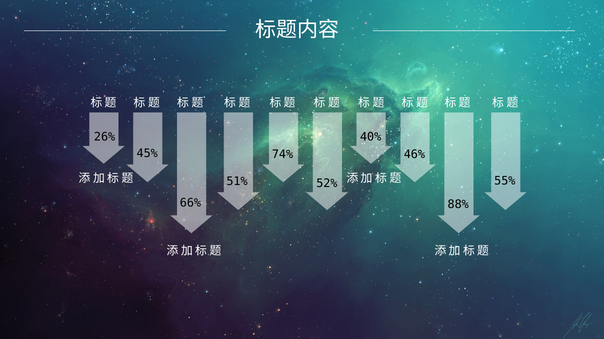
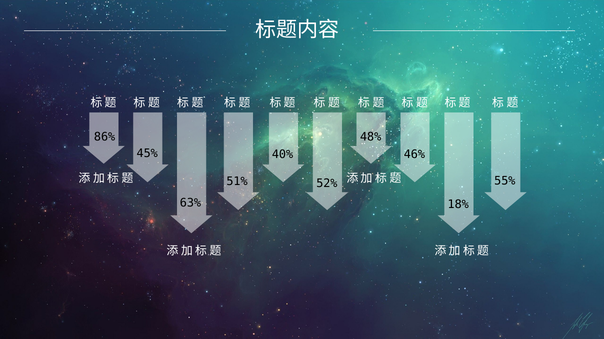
26%: 26% -> 86% (105, 137)
40%: 40% -> 48% (371, 137)
74%: 74% -> 40% (283, 155)
66%: 66% -> 63% (190, 203)
88%: 88% -> 18% (458, 205)
